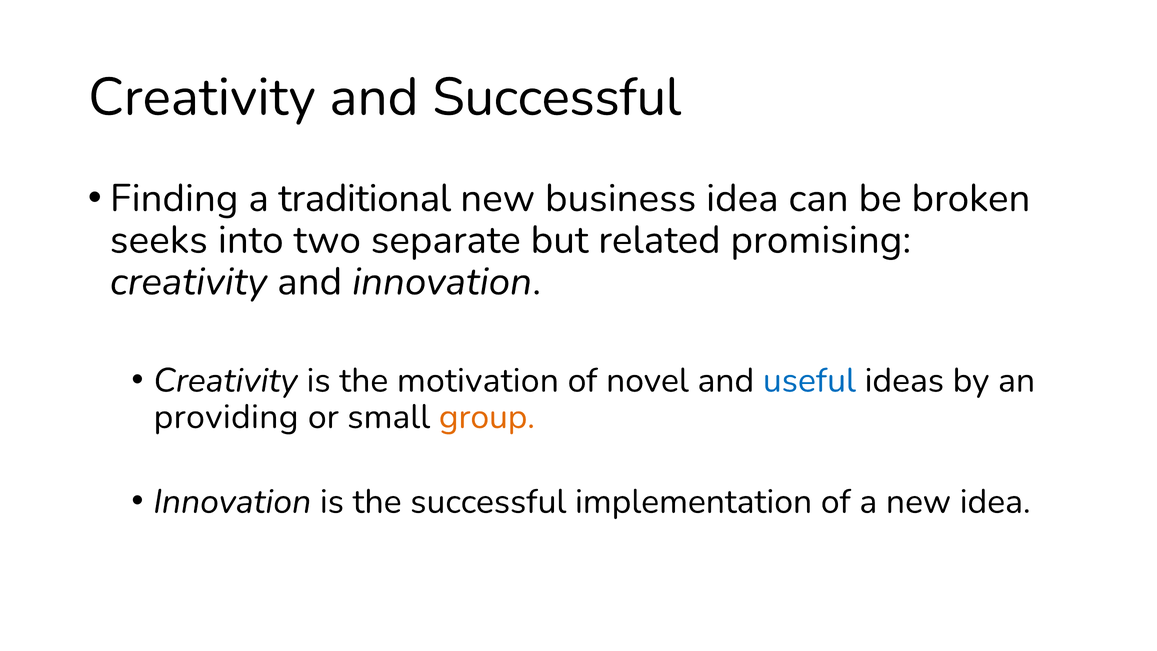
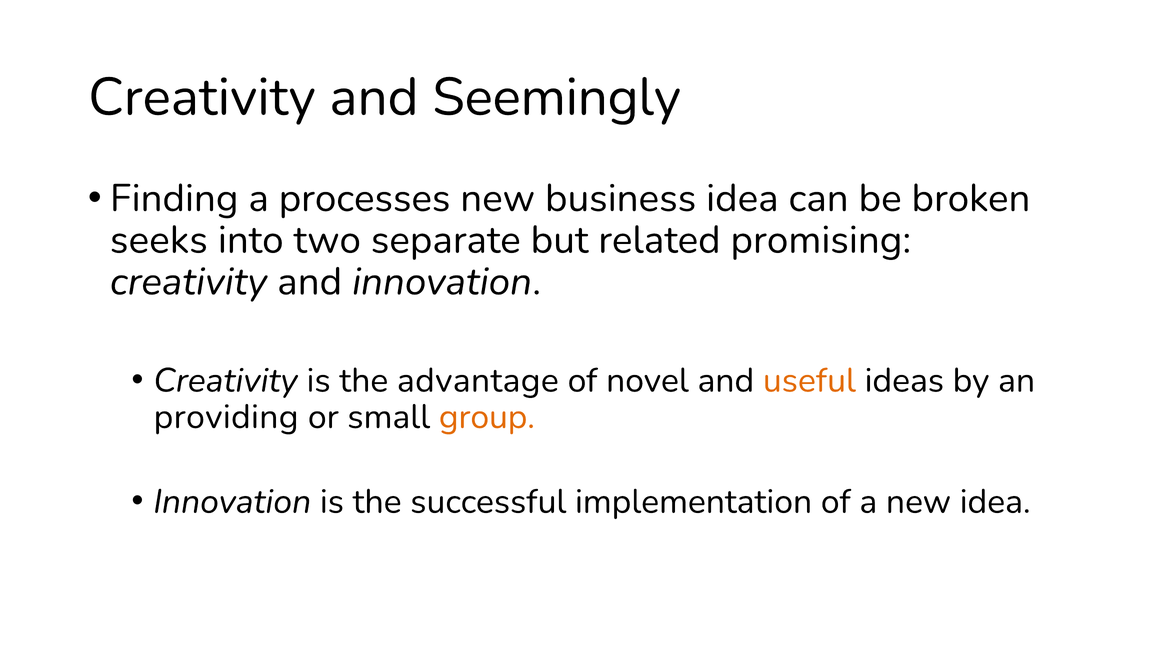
and Successful: Successful -> Seemingly (557, 97)
traditional: traditional -> processes (365, 198)
motivation: motivation -> advantage (478, 380)
useful colour: blue -> orange (809, 380)
